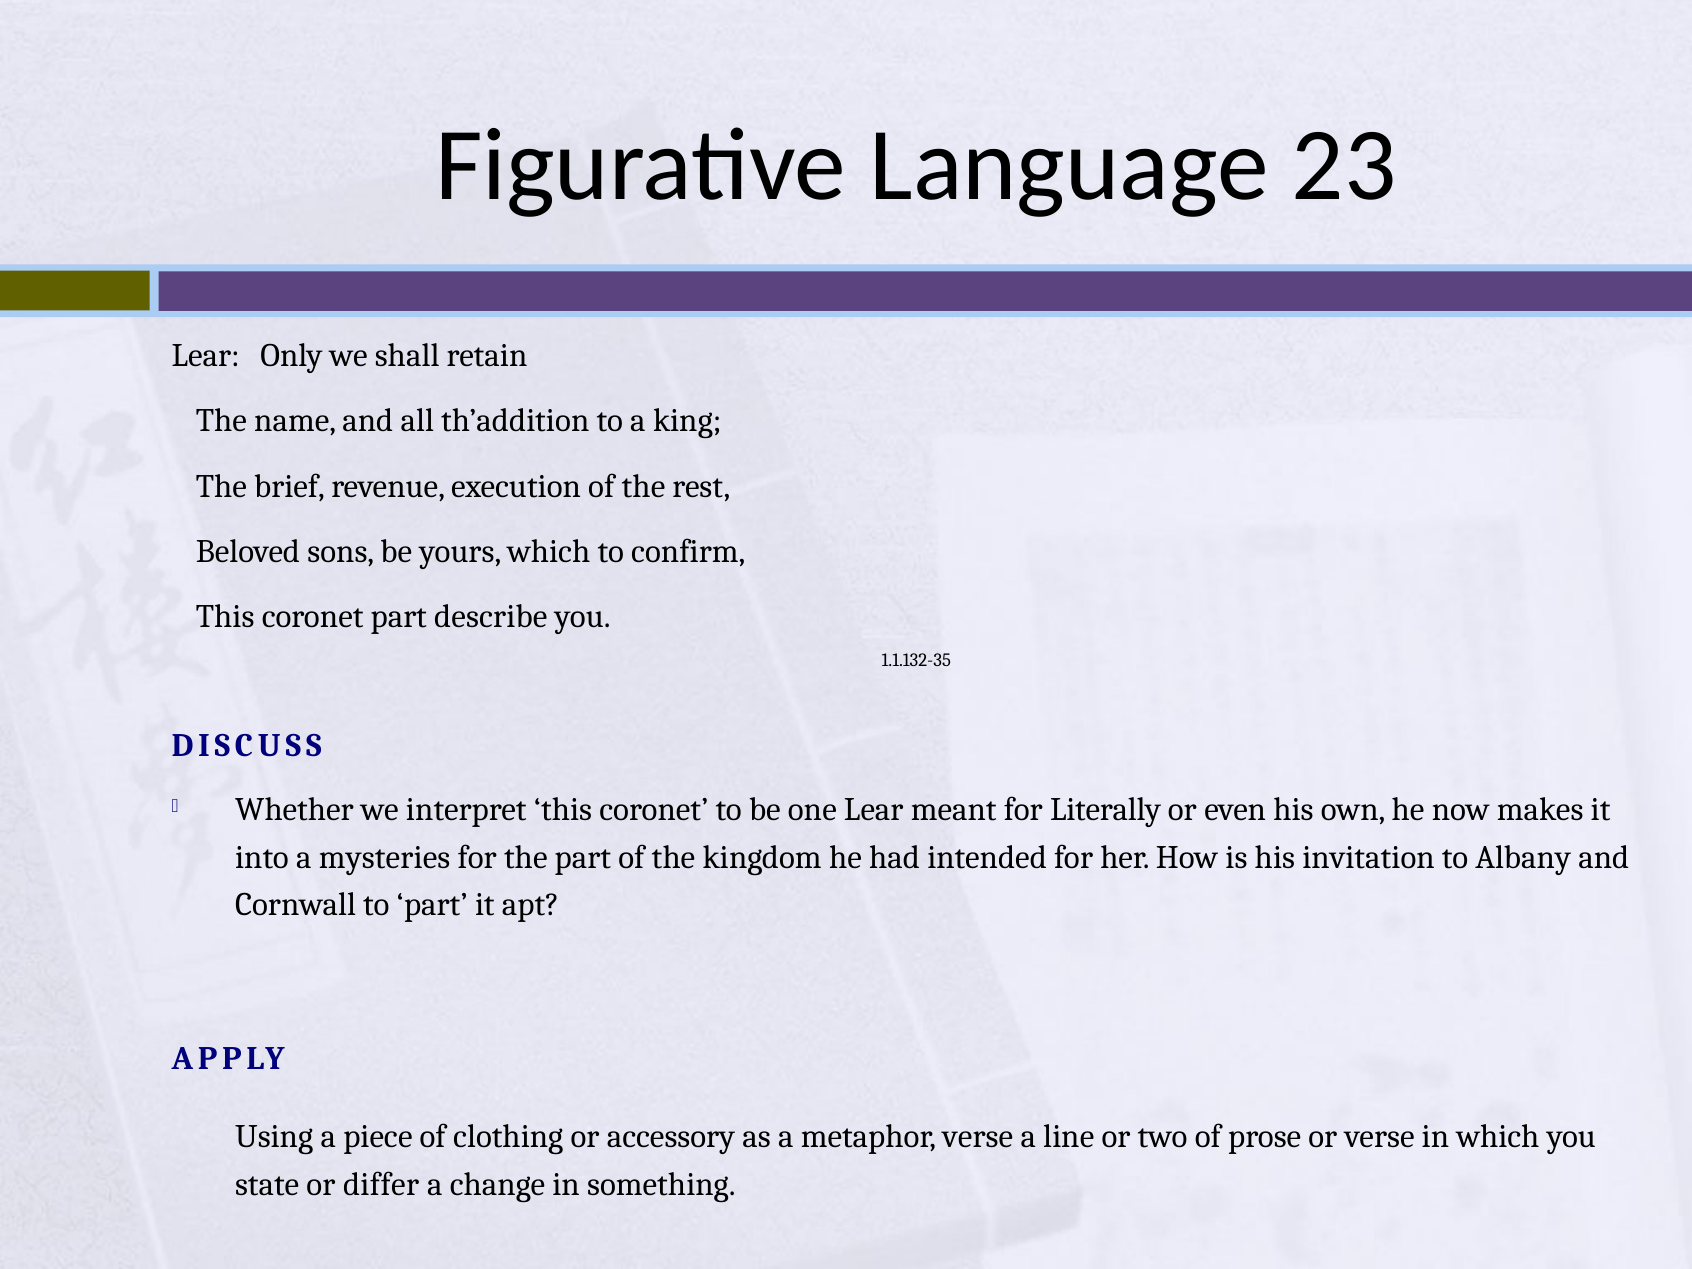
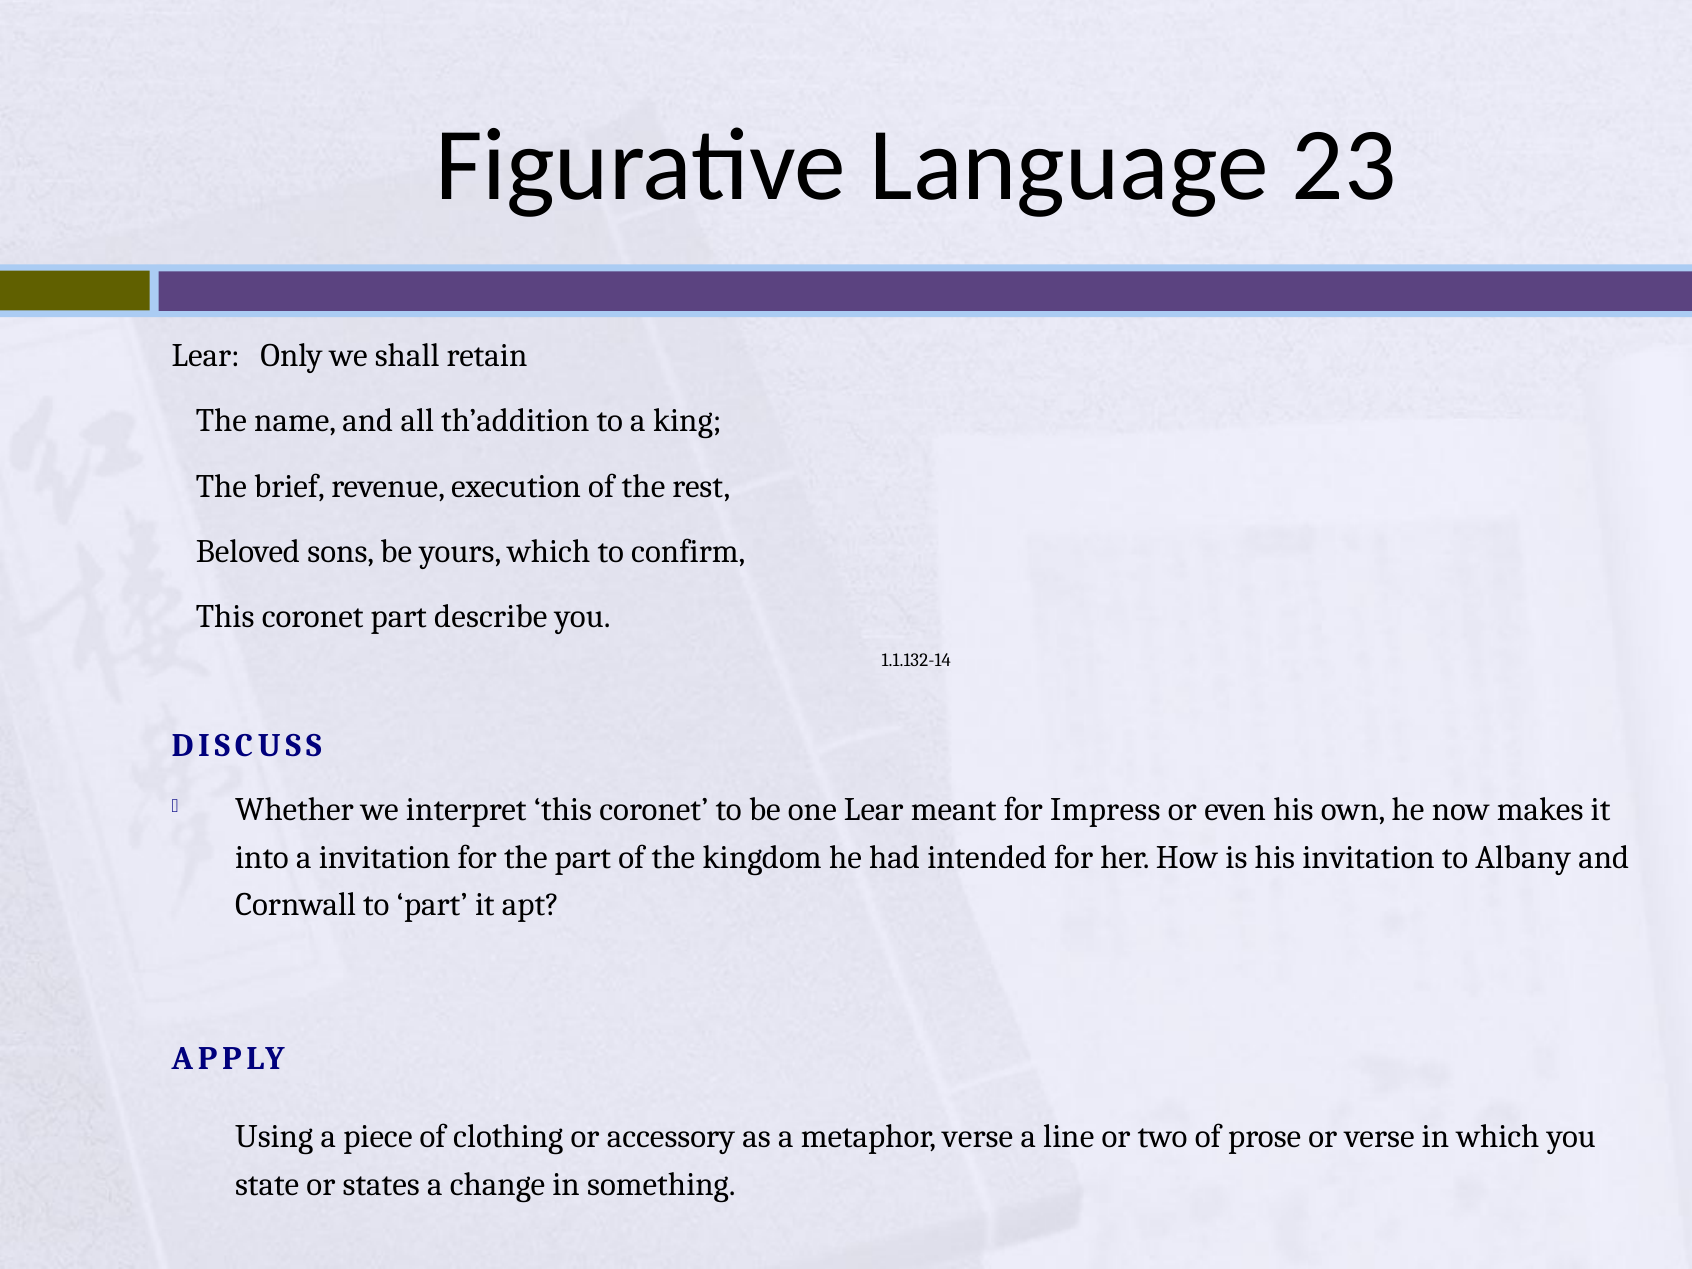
1.1.132-35: 1.1.132-35 -> 1.1.132-14 (916, 661)
Literally: Literally -> Impress (1105, 810)
a mysteries: mysteries -> invitation (385, 857)
differ: differ -> states (381, 1184)
